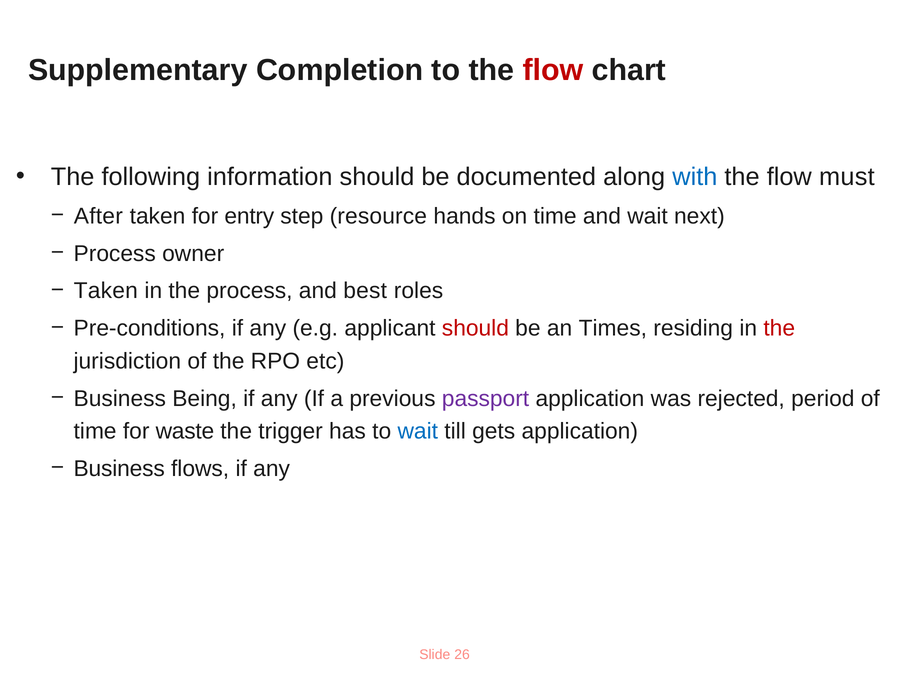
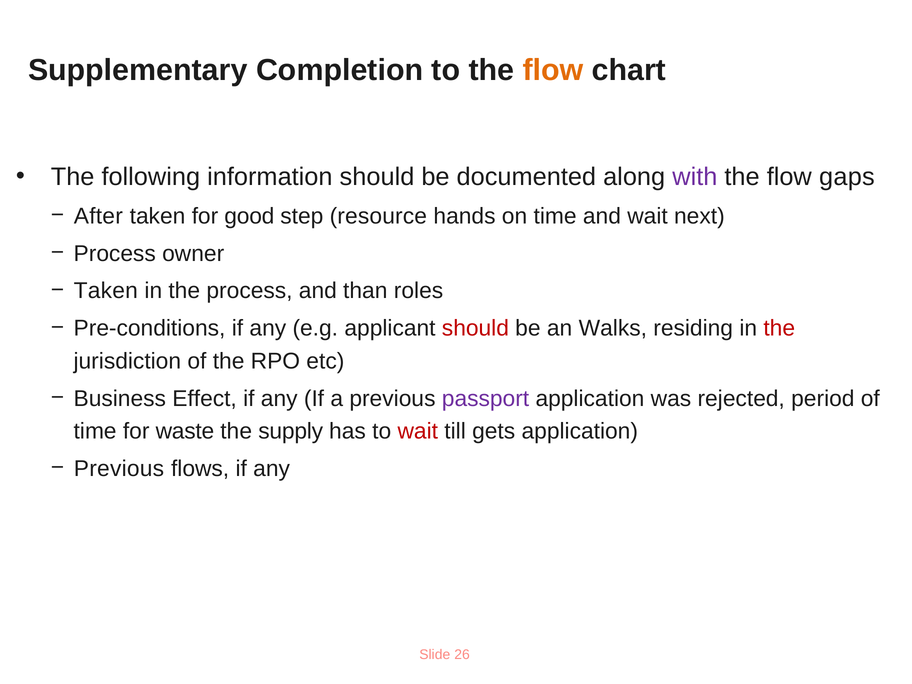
flow colour: red -> orange (553, 70)
with colour: blue -> purple (695, 177)
must: must -> gaps (847, 177)
entry: entry -> good (249, 216)
best: best -> than (365, 291)
Times: Times -> Walks (613, 328)
Being: Being -> Effect (205, 398)
trigger: trigger -> supply (291, 431)
wait colour: blue -> red (418, 431)
Business: Business -> Previous (119, 469)
